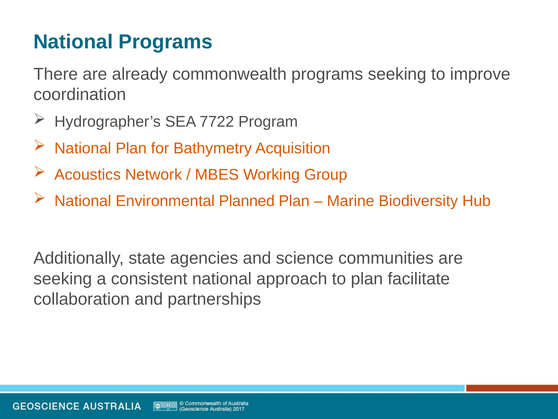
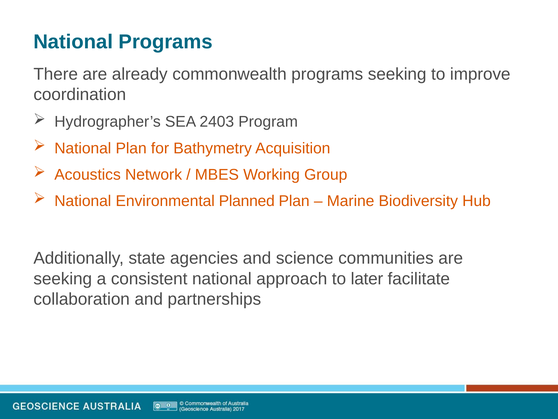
7722: 7722 -> 2403 (217, 122)
to plan: plan -> later (367, 278)
